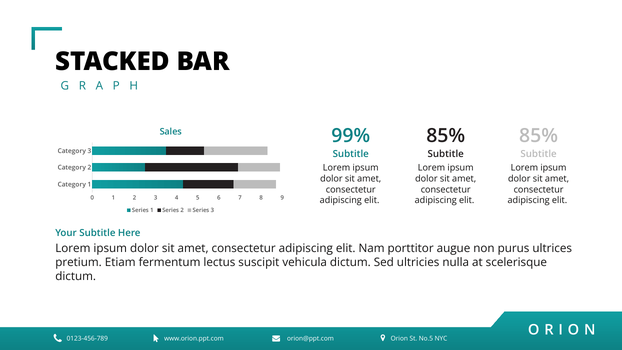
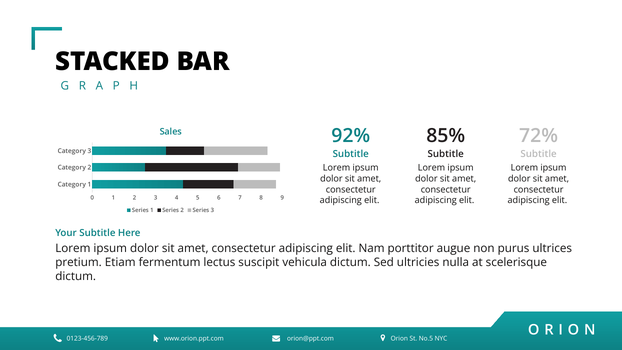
99%: 99% -> 92% (351, 136)
85% 85%: 85% -> 72% (539, 136)
